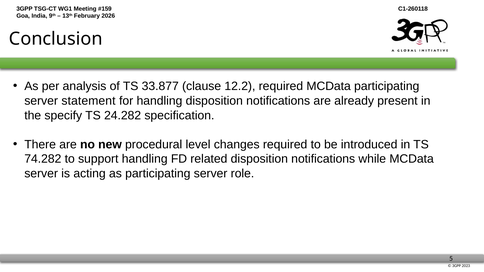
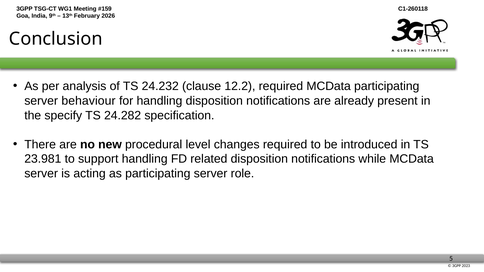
33.877: 33.877 -> 24.232 (160, 86)
statement: statement -> behaviour (88, 101)
74.282: 74.282 -> 23.981 (43, 159)
